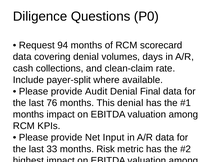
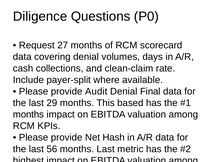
94: 94 -> 27 (63, 45)
76: 76 -> 29 (52, 103)
This denial: denial -> based (130, 103)
Input: Input -> Hash (114, 137)
33: 33 -> 56 (52, 149)
months Risk: Risk -> Last (106, 149)
